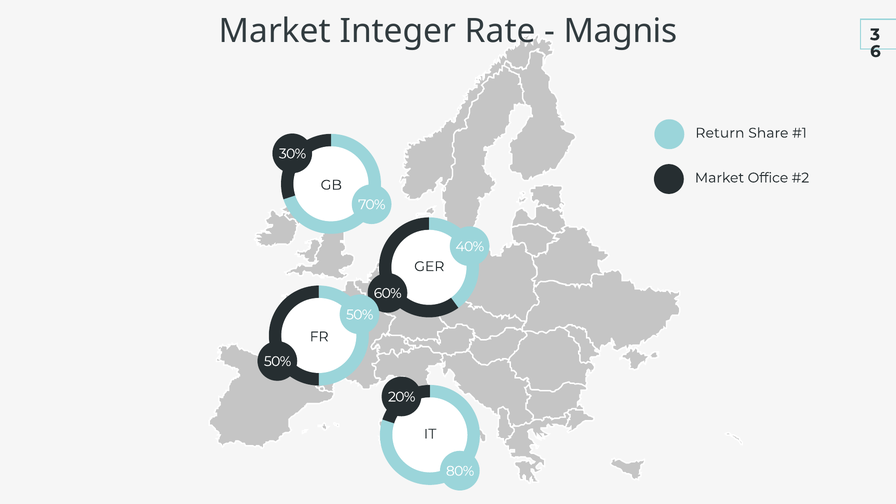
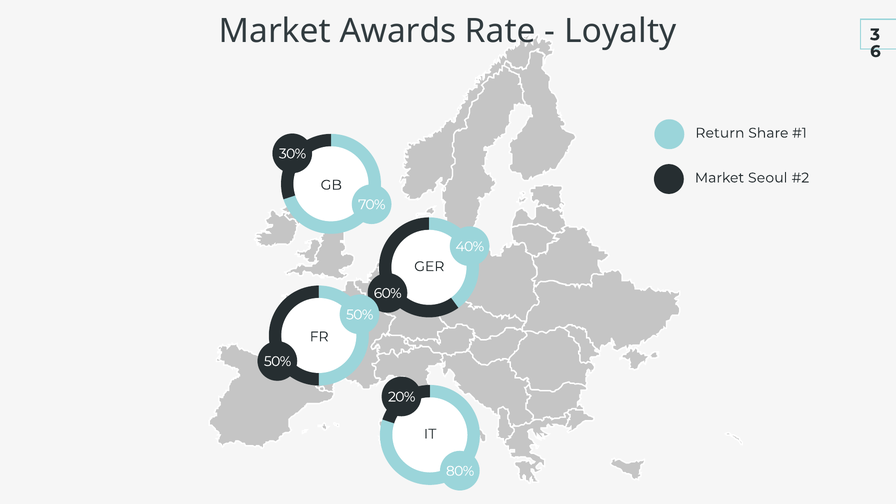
Integer: Integer -> Awards (398, 31)
Magnis: Magnis -> Loyalty (620, 31)
Office: Office -> Seoul (768, 178)
